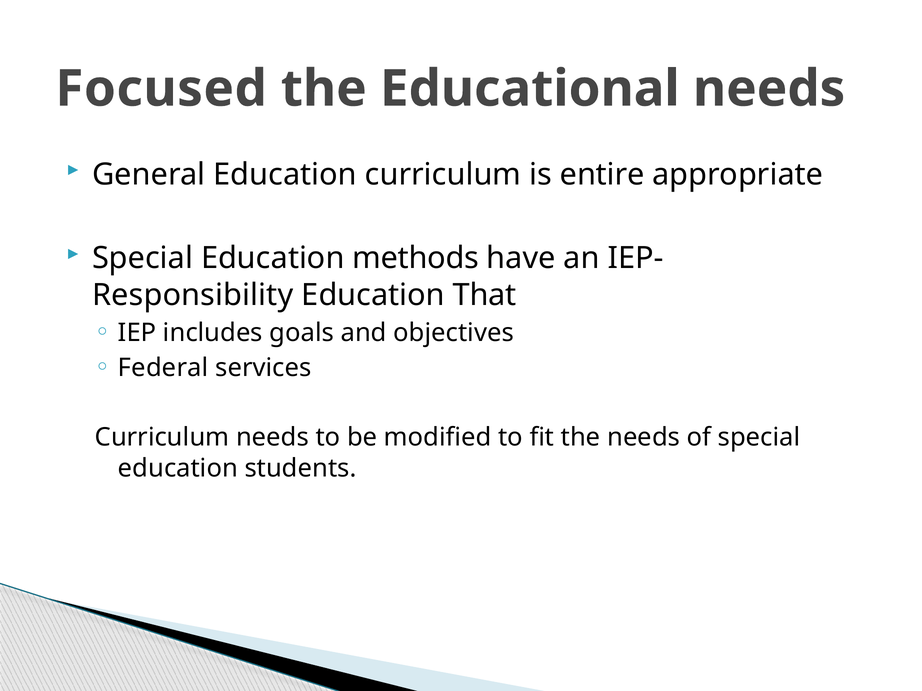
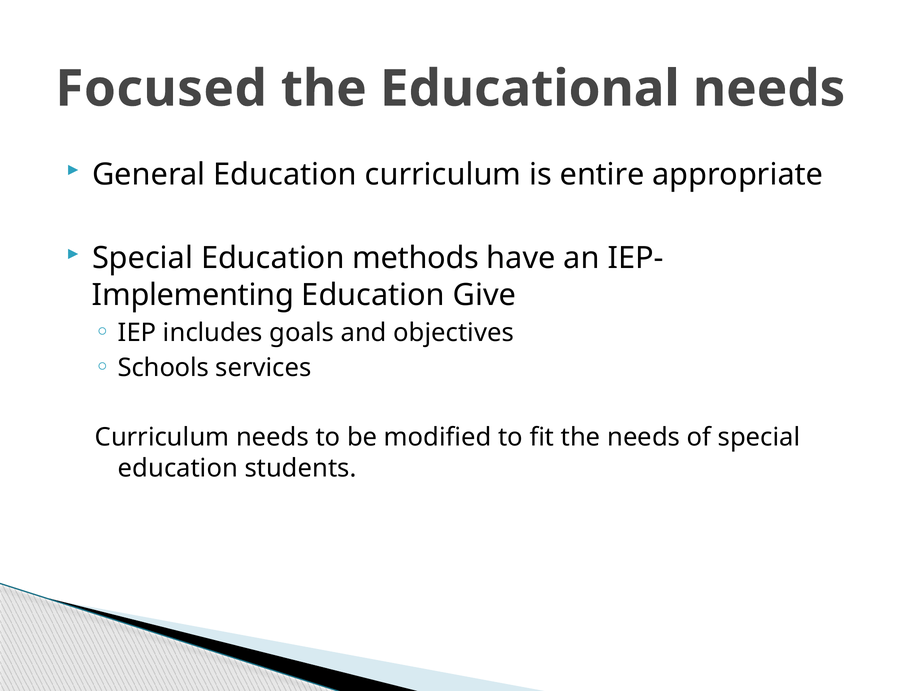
Responsibility: Responsibility -> Implementing (193, 295)
That: That -> Give (484, 295)
Federal: Federal -> Schools (163, 368)
